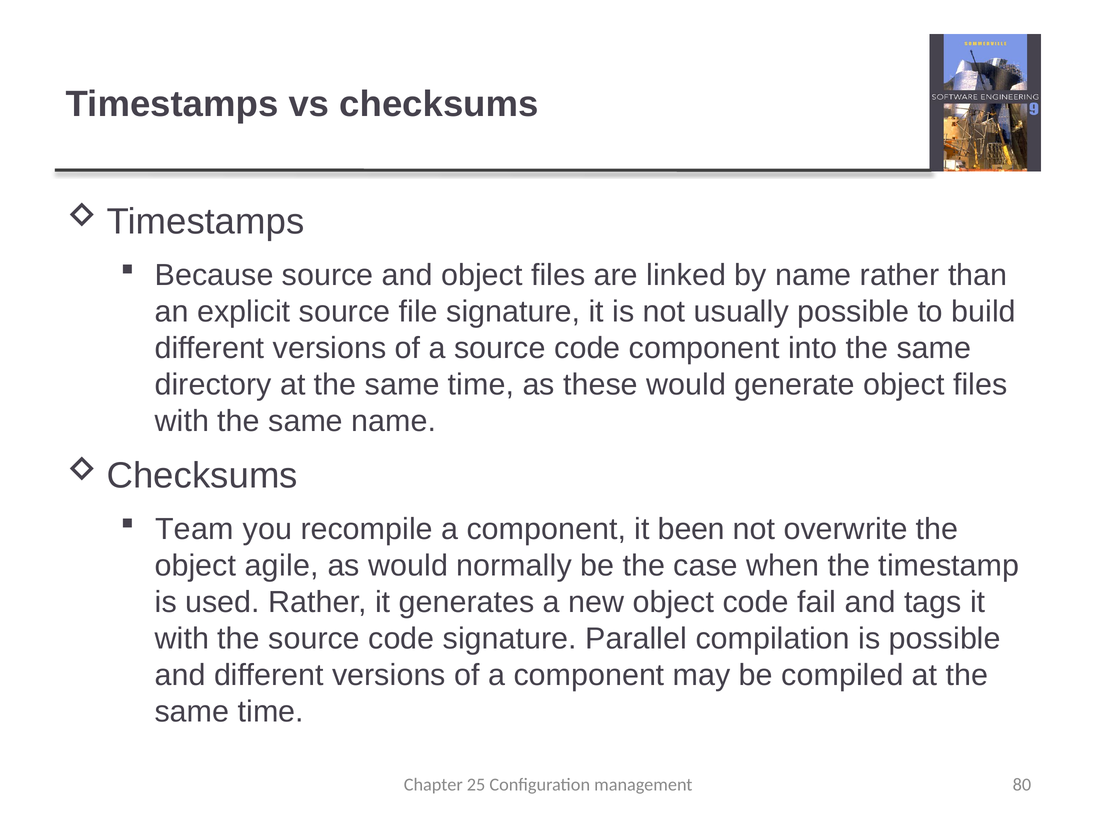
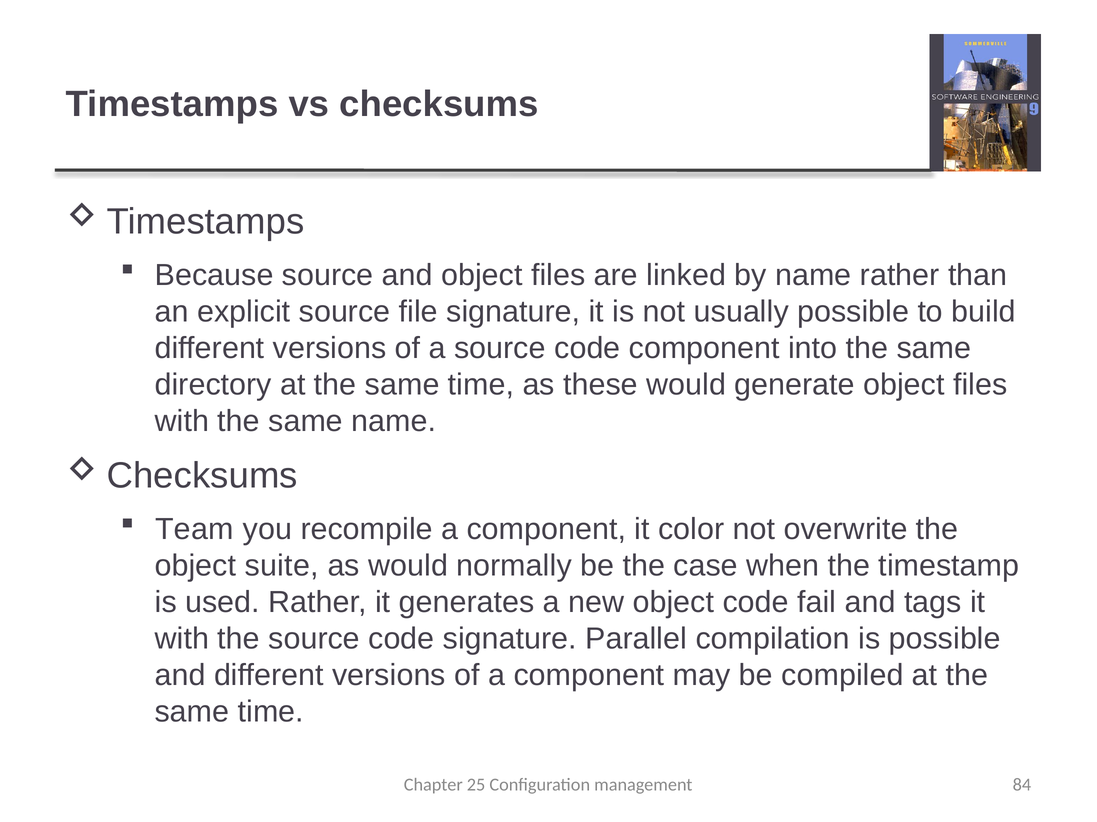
been: been -> color (691, 530)
agile: agile -> suite (282, 566)
80: 80 -> 84 (1022, 786)
